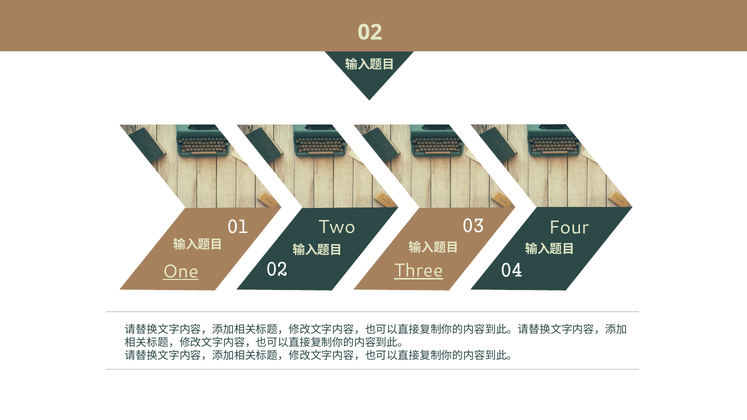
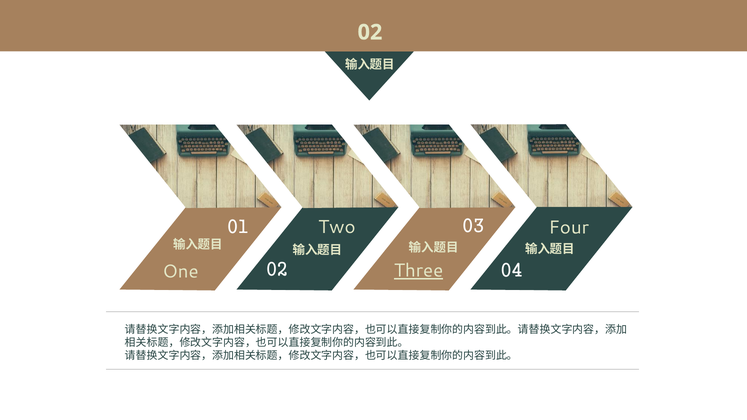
One underline: present -> none (181, 272)
